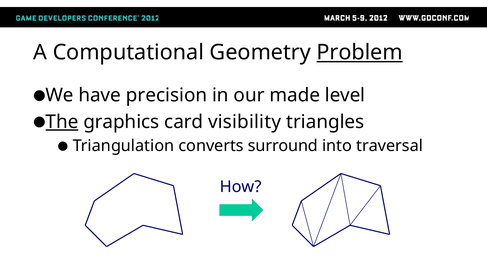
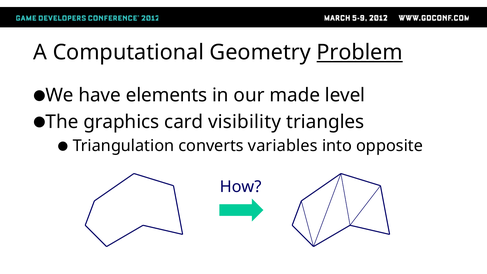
precision: precision -> elements (167, 95)
The underline: present -> none (62, 122)
surround: surround -> variables (283, 146)
traversal: traversal -> opposite (390, 146)
